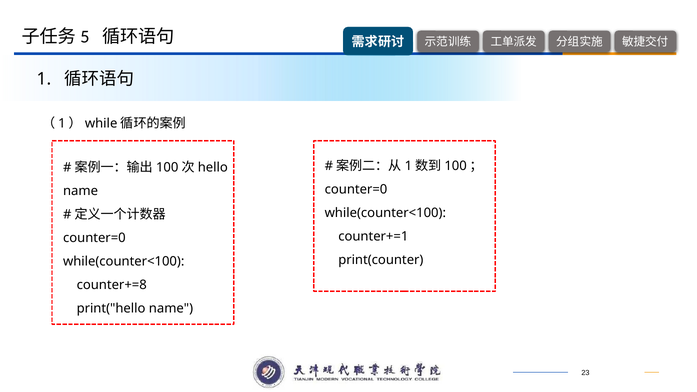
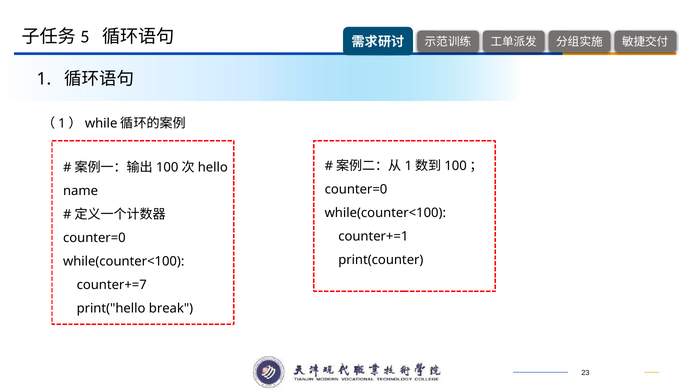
counter+=8: counter+=8 -> counter+=7 (112, 285)
print("hello name: name -> break (171, 309)
